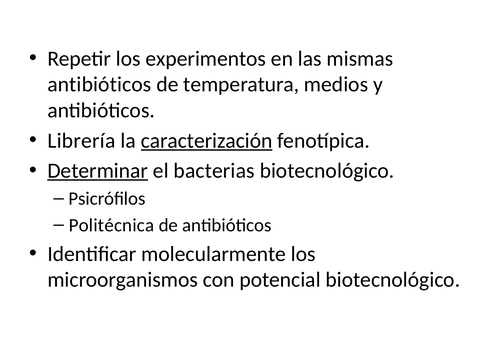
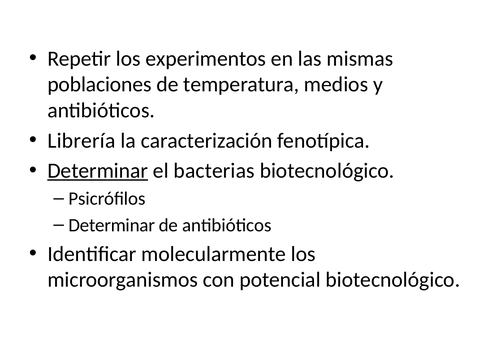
antibióticos: antibióticos -> poblaciones (99, 85)
caracterización underline: present -> none (207, 141)
Politécnica: Politécnica -> Determinar (112, 225)
